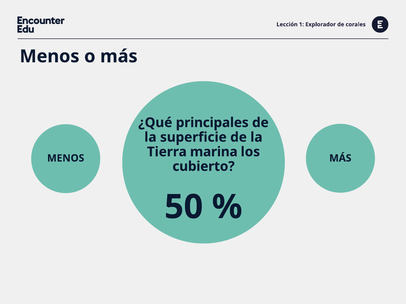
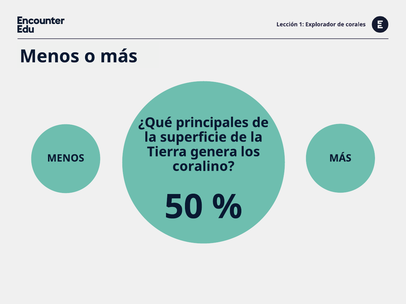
marina: marina -> genera (214, 152)
cubierto: cubierto -> coralino (203, 167)
